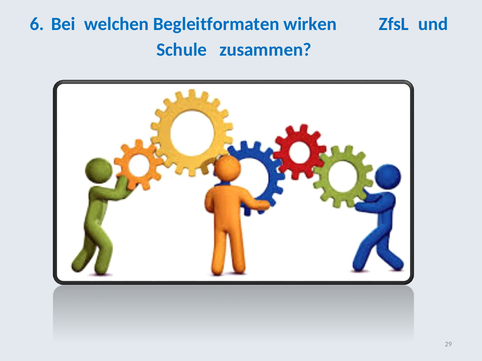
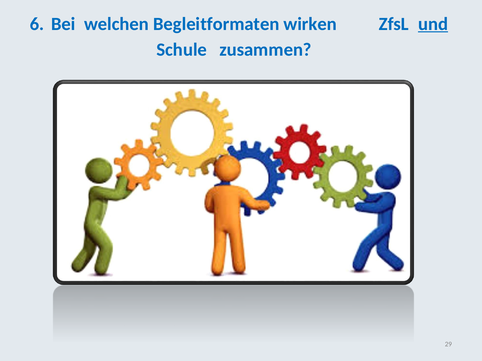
und underline: none -> present (433, 24)
